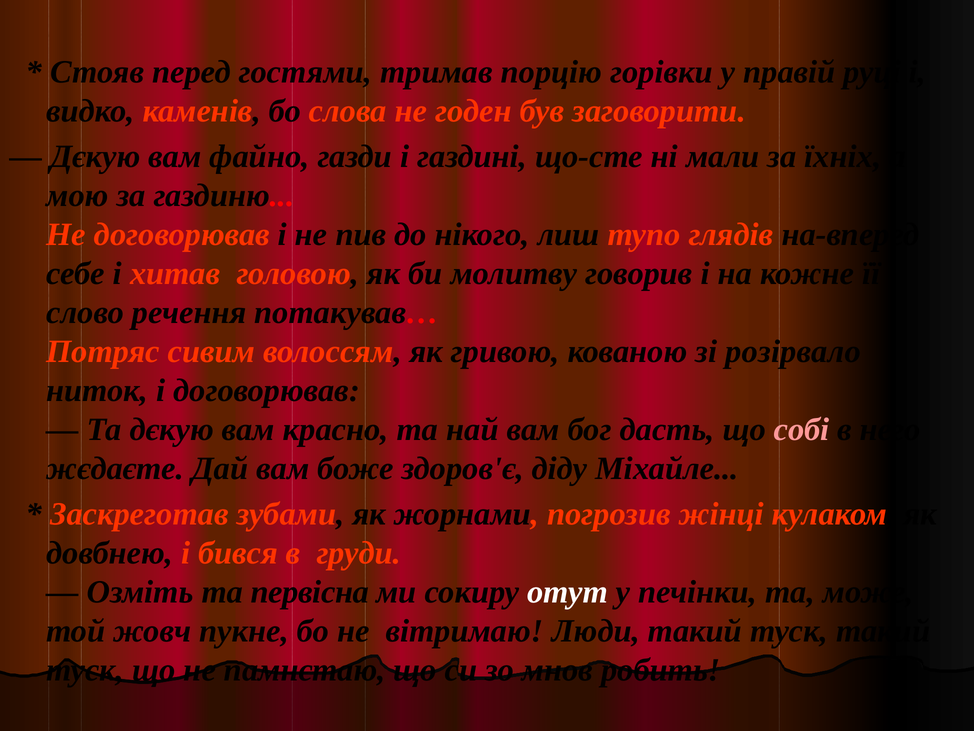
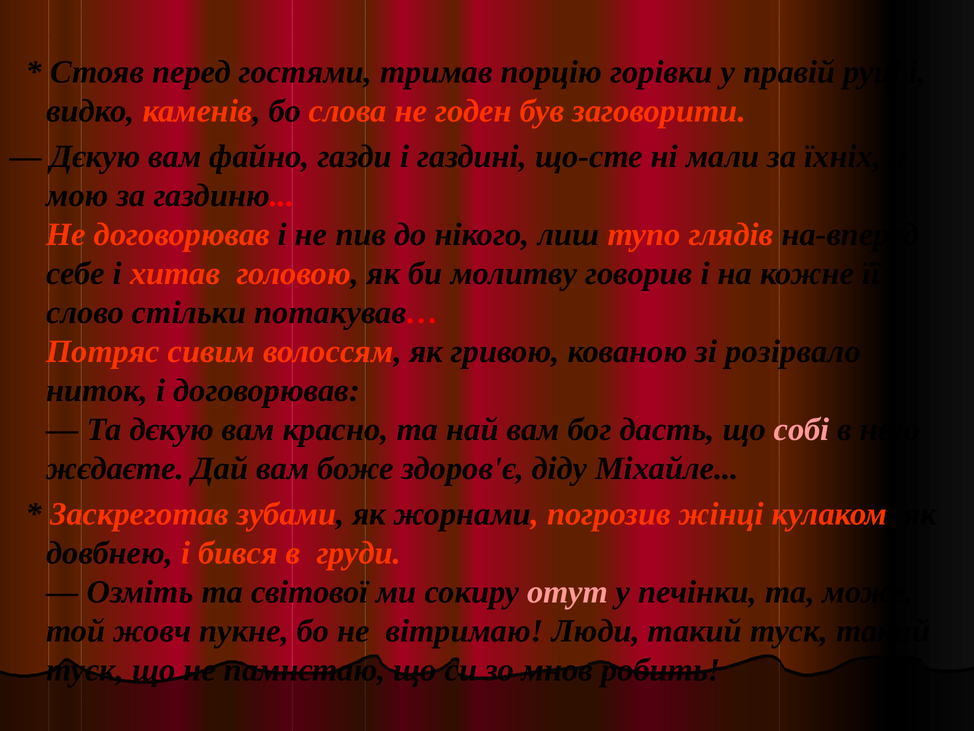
речення: речення -> стільки (189, 312)
первісна: первісна -> світової (310, 592)
отут colour: white -> pink (568, 592)
